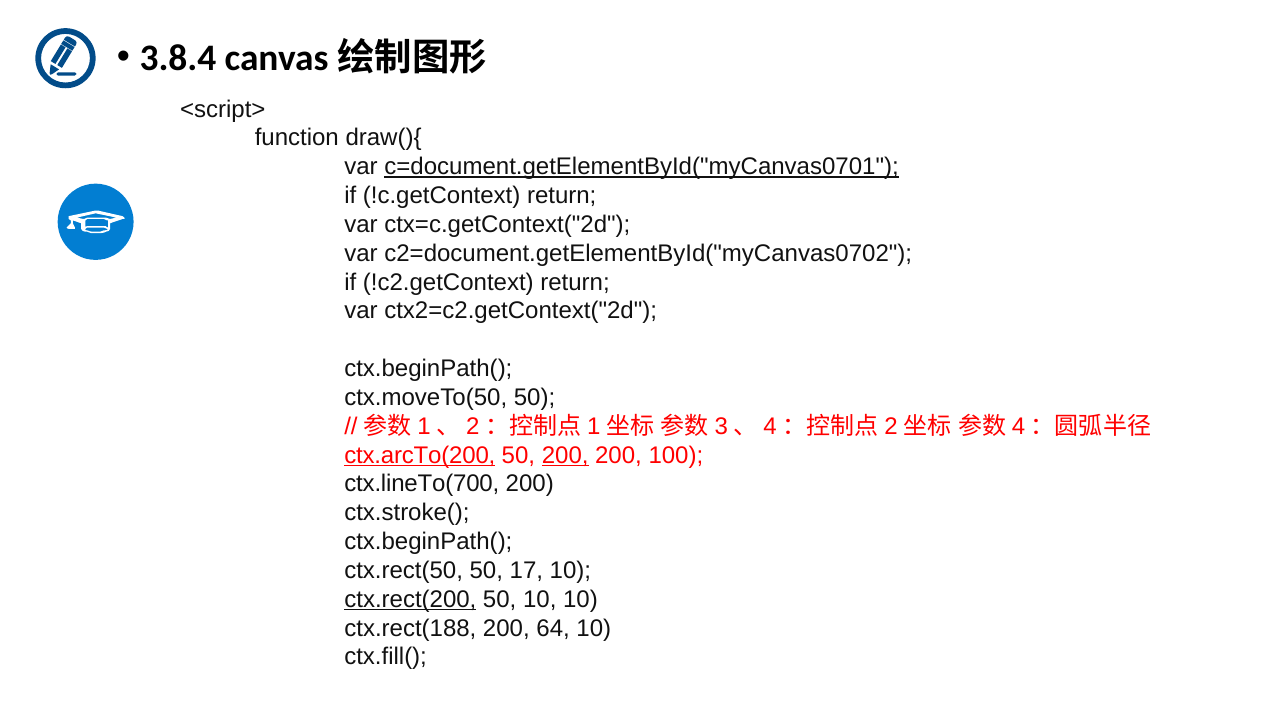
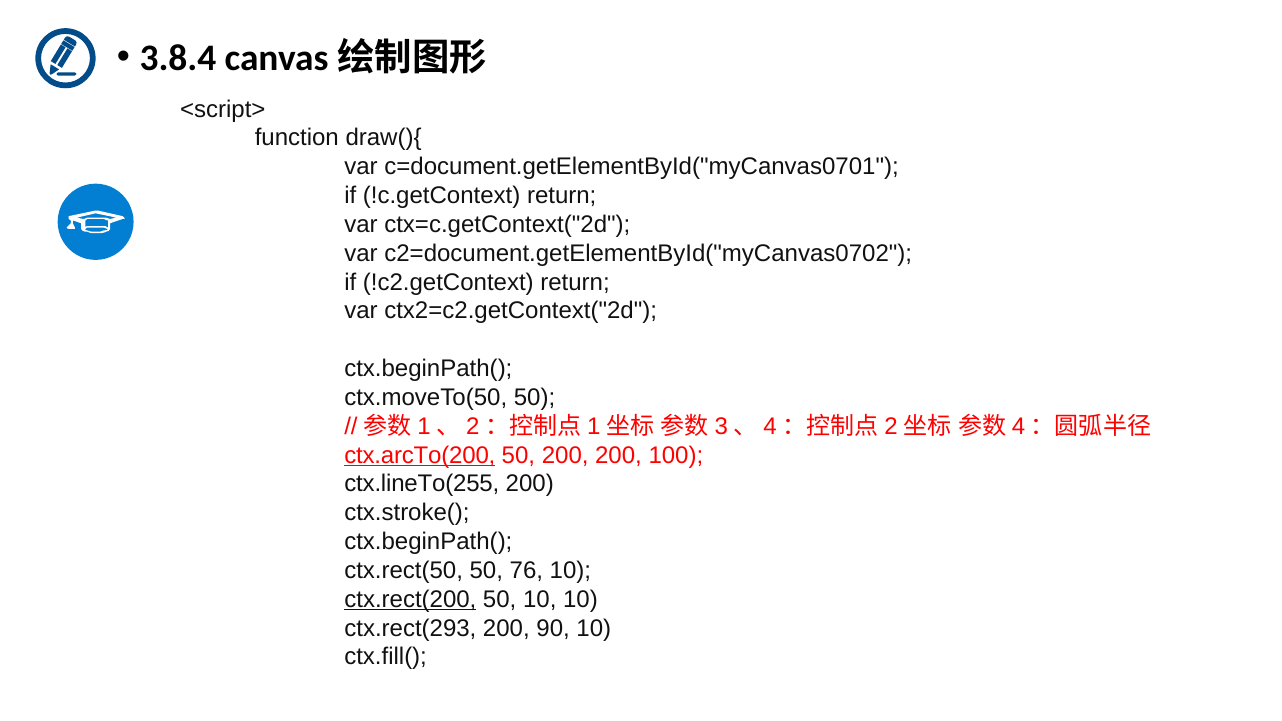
c=document.getElementById("myCanvas0701 underline: present -> none (642, 167)
200 underline: present -> none (565, 455)
ctx.lineTo(700: ctx.lineTo(700 -> ctx.lineTo(255 (422, 484)
17: 17 -> 76 (526, 571)
ctx.rect(188: ctx.rect(188 -> ctx.rect(293 (410, 628)
64: 64 -> 90 (553, 628)
